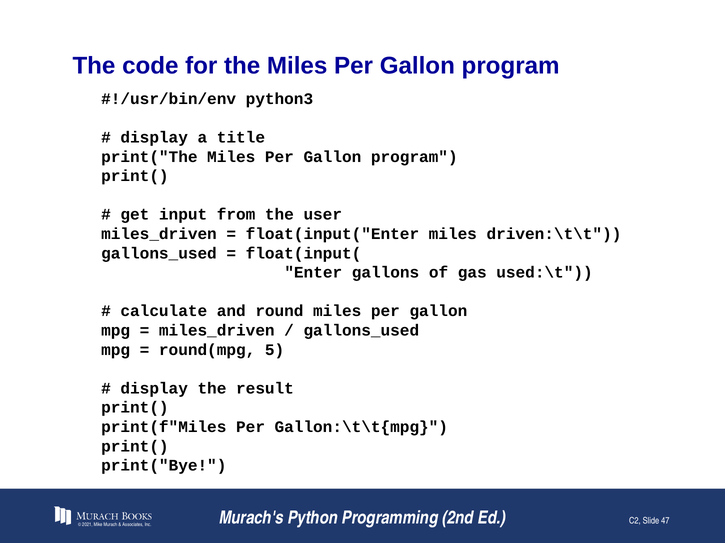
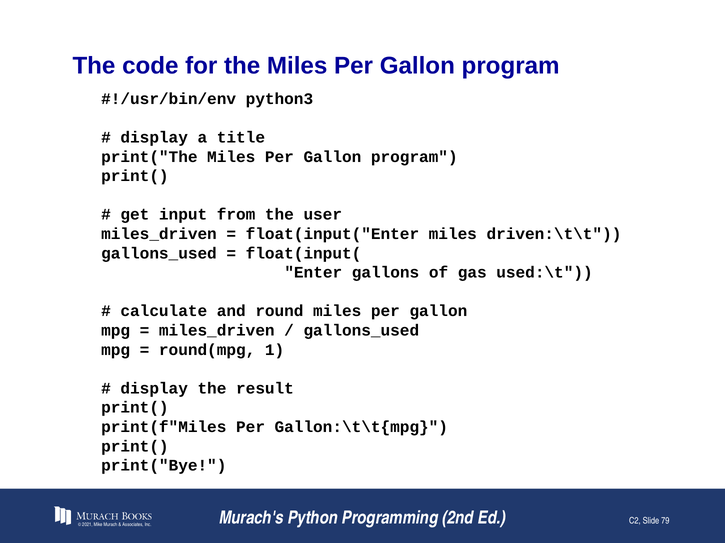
5: 5 -> 1 (275, 350)
47: 47 -> 79 (665, 522)
